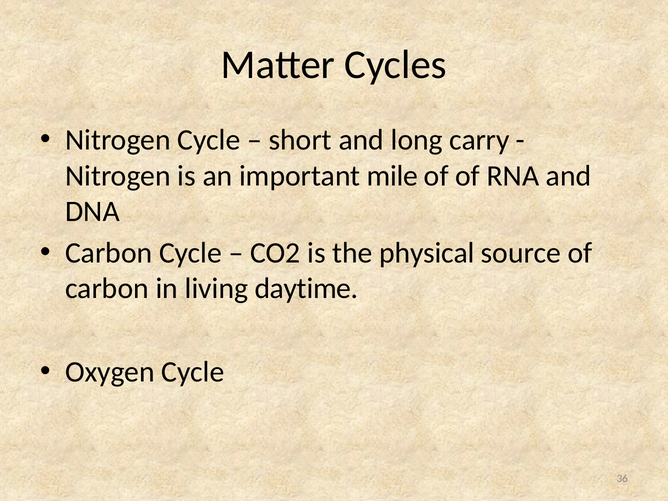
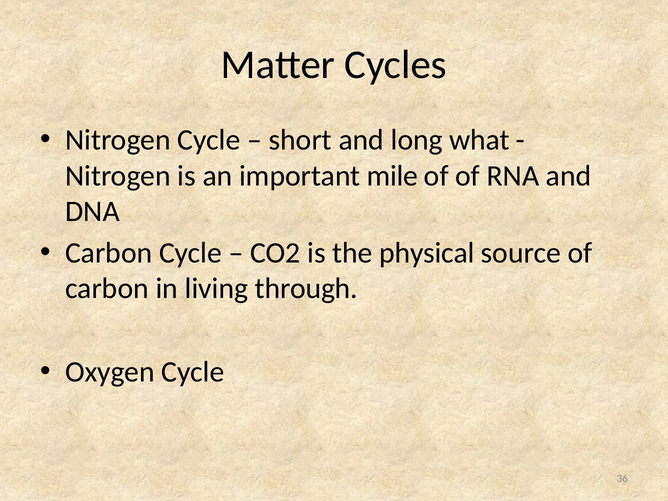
carry: carry -> what (480, 140)
daytime: daytime -> through (306, 289)
